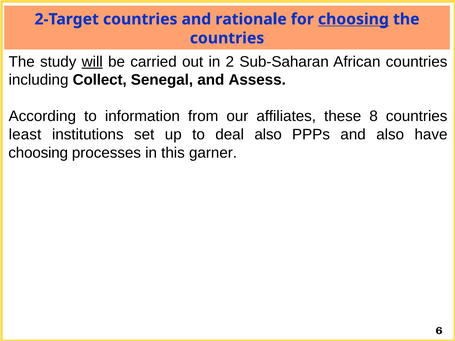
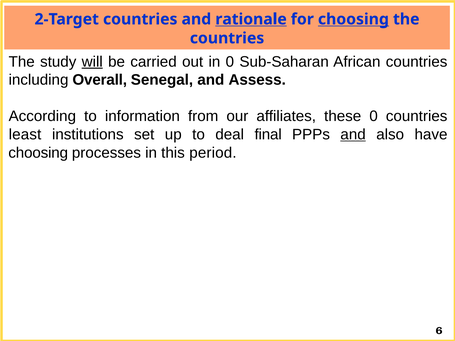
rationale underline: none -> present (251, 19)
in 2: 2 -> 0 (230, 62)
Collect: Collect -> Overall (100, 80)
these 8: 8 -> 0 (374, 116)
deal also: also -> final (268, 135)
and underline: none -> present (353, 135)
garner: garner -> period (213, 153)
